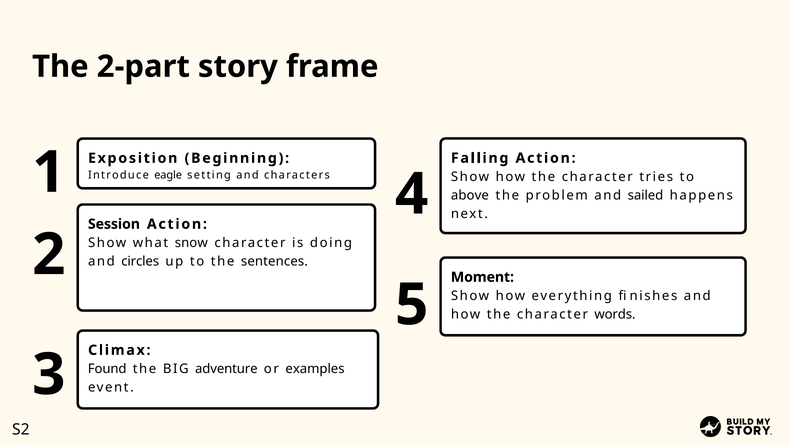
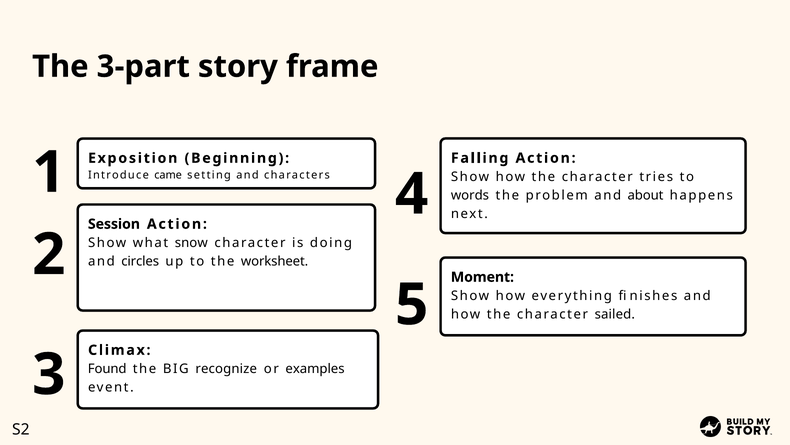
2-part: 2-part -> 3-part (143, 66)
eagle: eagle -> came (168, 175)
above: above -> words (470, 195)
sailed: sailed -> about (646, 195)
sentences: sentences -> worksheet (275, 261)
words: words -> sailed (615, 314)
adventure: adventure -> recognize (226, 369)
